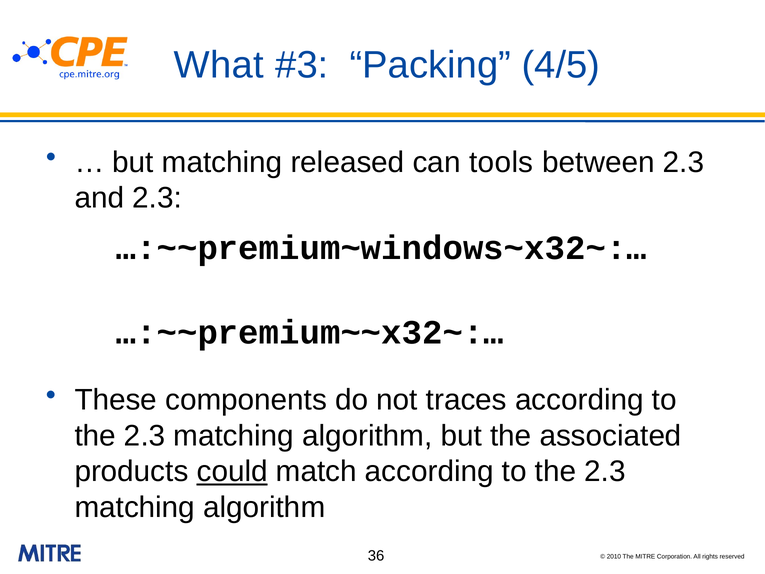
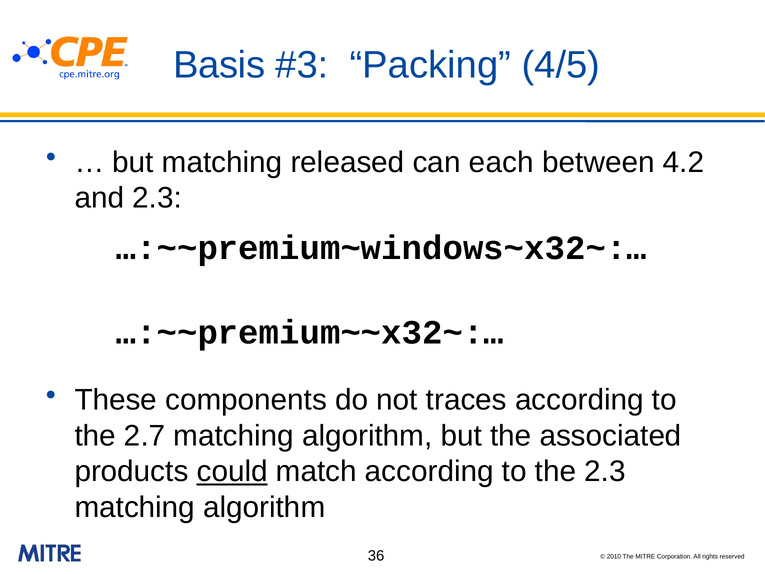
What: What -> Basis (219, 65)
tools: tools -> each (501, 162)
between 2.3: 2.3 -> 4.2 (683, 162)
2.3: 2.3 -> 2.7 (145, 436)
